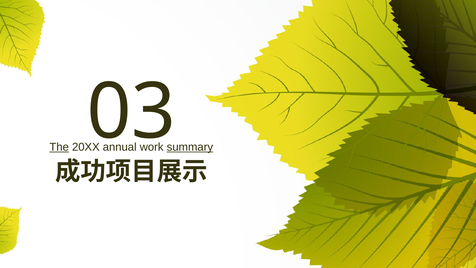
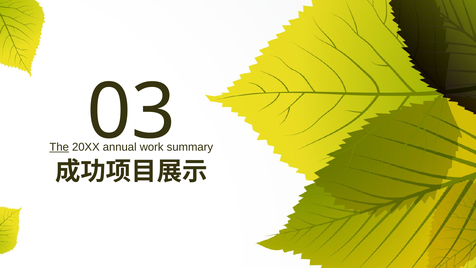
summary underline: present -> none (190, 147)
